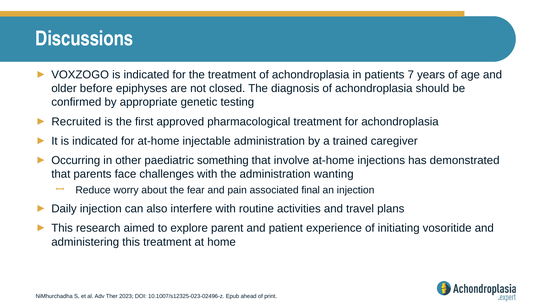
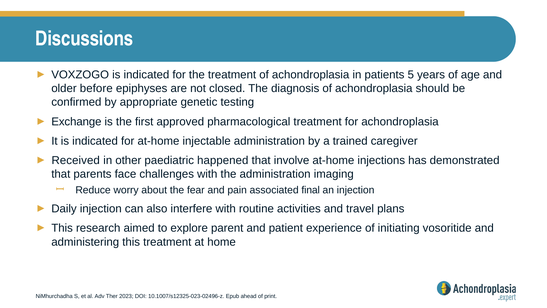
7: 7 -> 5 (411, 75)
Recruited: Recruited -> Exchange (76, 122)
Occurring: Occurring -> Received (76, 160)
something: something -> happened (223, 160)
wanting: wanting -> imaging (334, 174)
